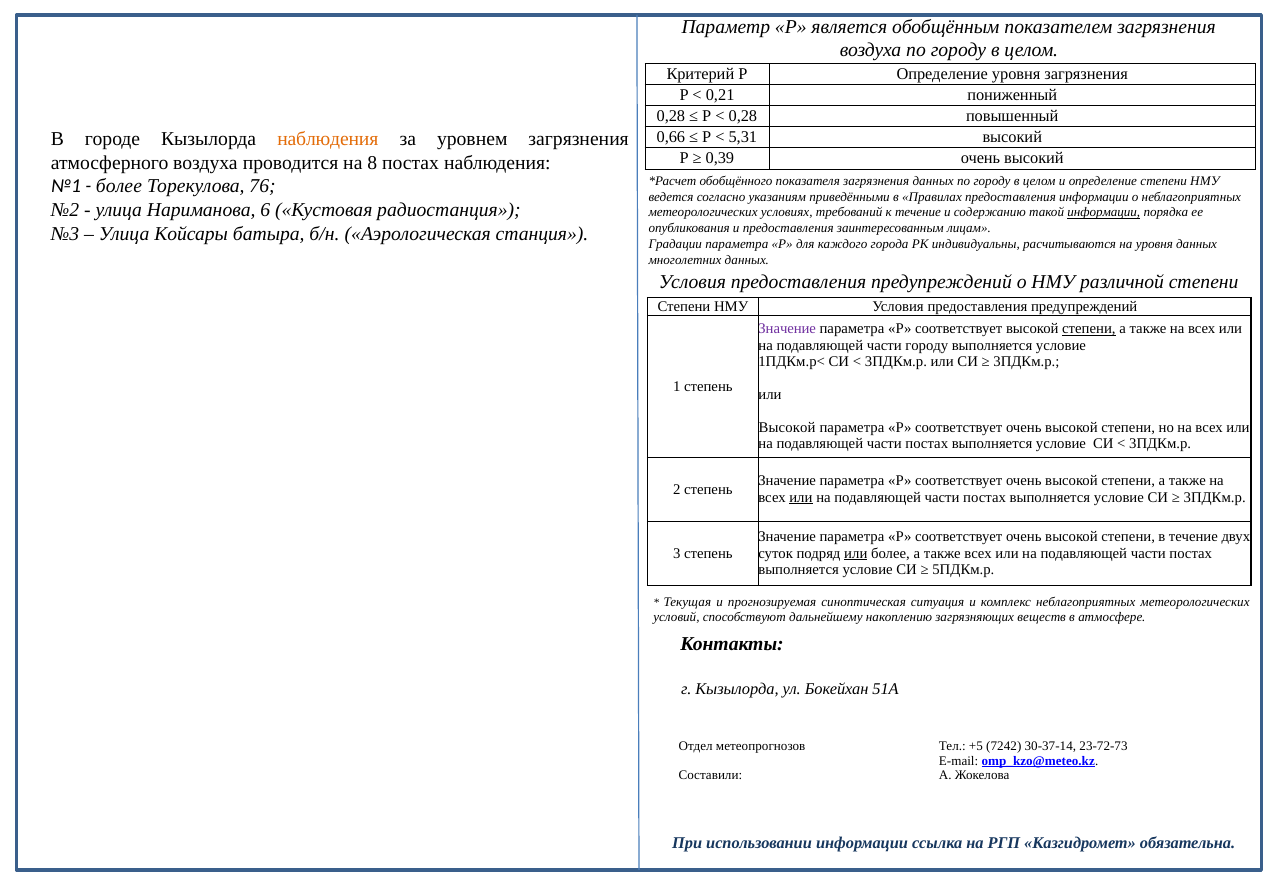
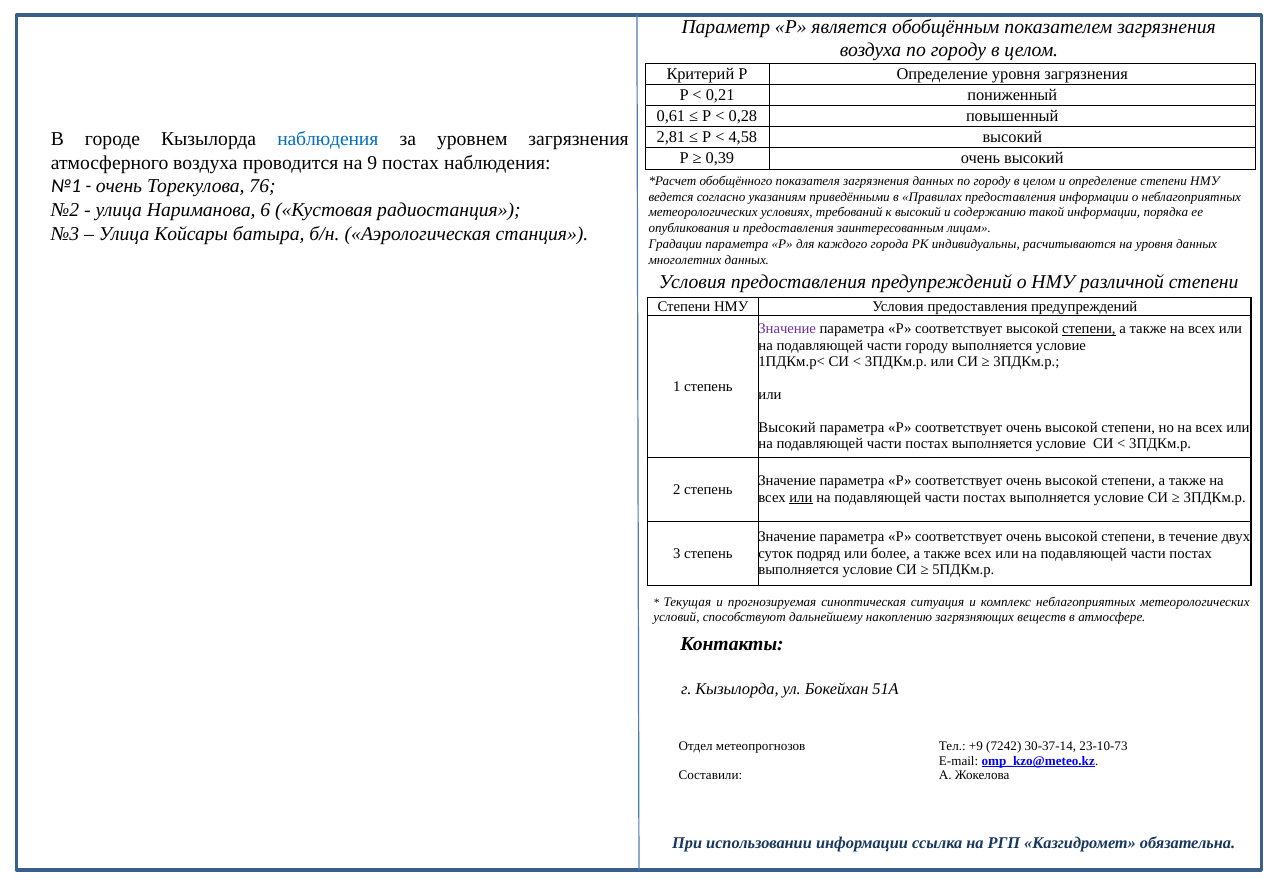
0,28: 0,28 -> 0,61 (671, 116)
0,66: 0,66 -> 2,81 (671, 137)
5,31: 5,31 -> 4,58 (743, 137)
наблюдения colour: orange -> blue (328, 139)
8: 8 -> 9 (372, 163)
более: более -> очень (119, 186)
к течение: течение -> высокий (918, 213)
информации underline: present -> none (1104, 213)
Высокой: Высокой -> Высокий (787, 427)
или underline: present -> none (856, 553)
+5: +5 -> +9 (976, 746)
23-72-73: 23-72-73 -> 23-10-73 (1104, 746)
